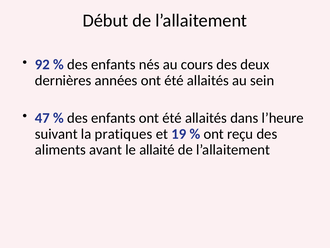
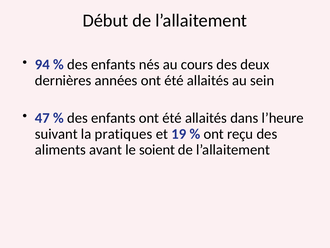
92: 92 -> 94 (42, 64)
allaité: allaité -> soient (157, 150)
